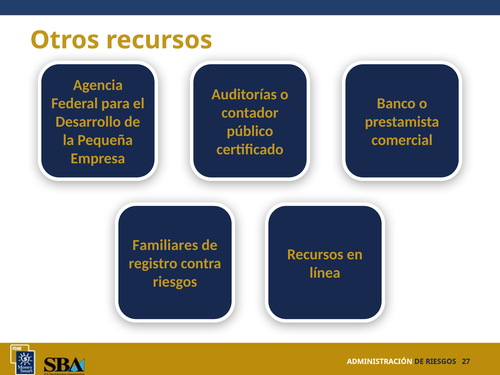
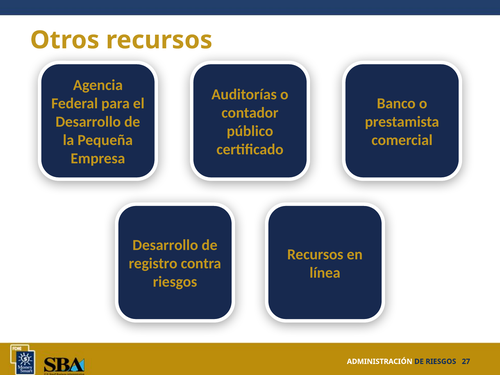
Familiares: Familiares -> Desarrollo (165, 245)
